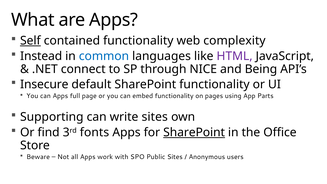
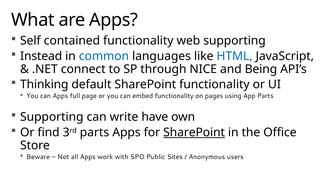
Self underline: present -> none (30, 41)
web complexity: complexity -> supporting (234, 41)
HTML colour: purple -> blue (235, 56)
Insecure: Insecure -> Thinking (44, 84)
write sites: sites -> have (155, 117)
3rd fonts: fonts -> parts (94, 132)
